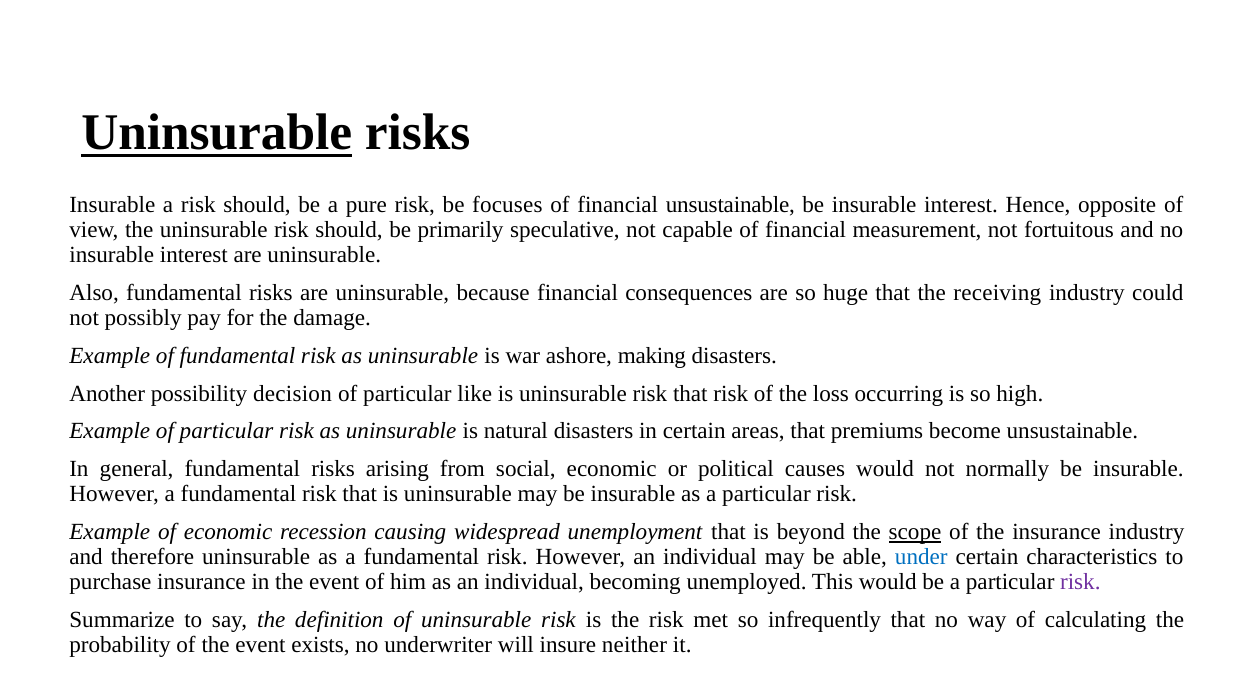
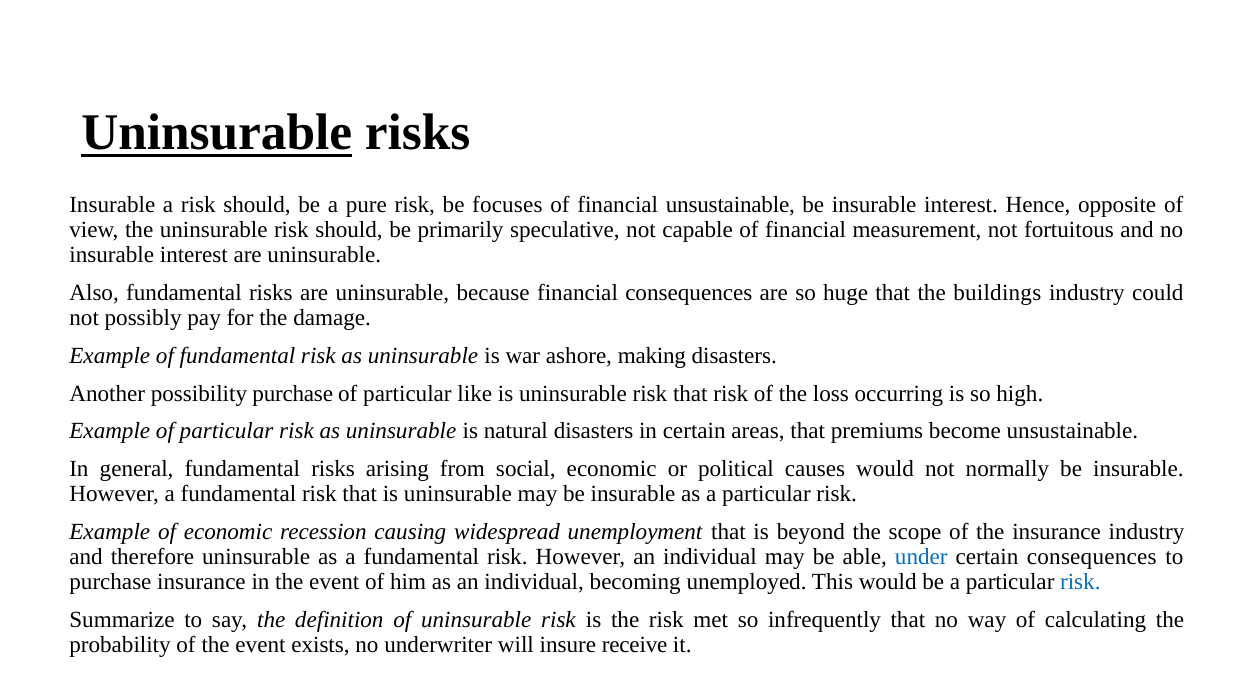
receiving: receiving -> buildings (997, 293)
possibility decision: decision -> purchase (293, 394)
scope underline: present -> none (915, 532)
certain characteristics: characteristics -> consequences (1092, 557)
risk colour: purple -> blue (1080, 582)
neither: neither -> receive (635, 645)
